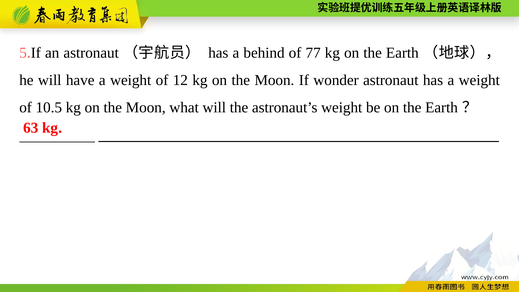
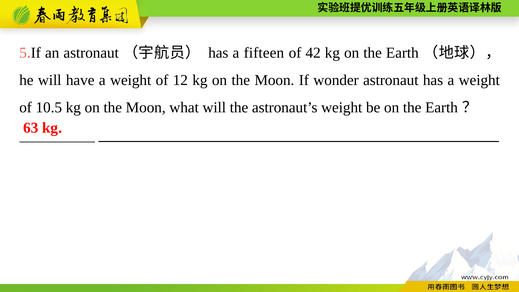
behind: behind -> fifteen (264, 53)
77: 77 -> 42 (313, 53)
